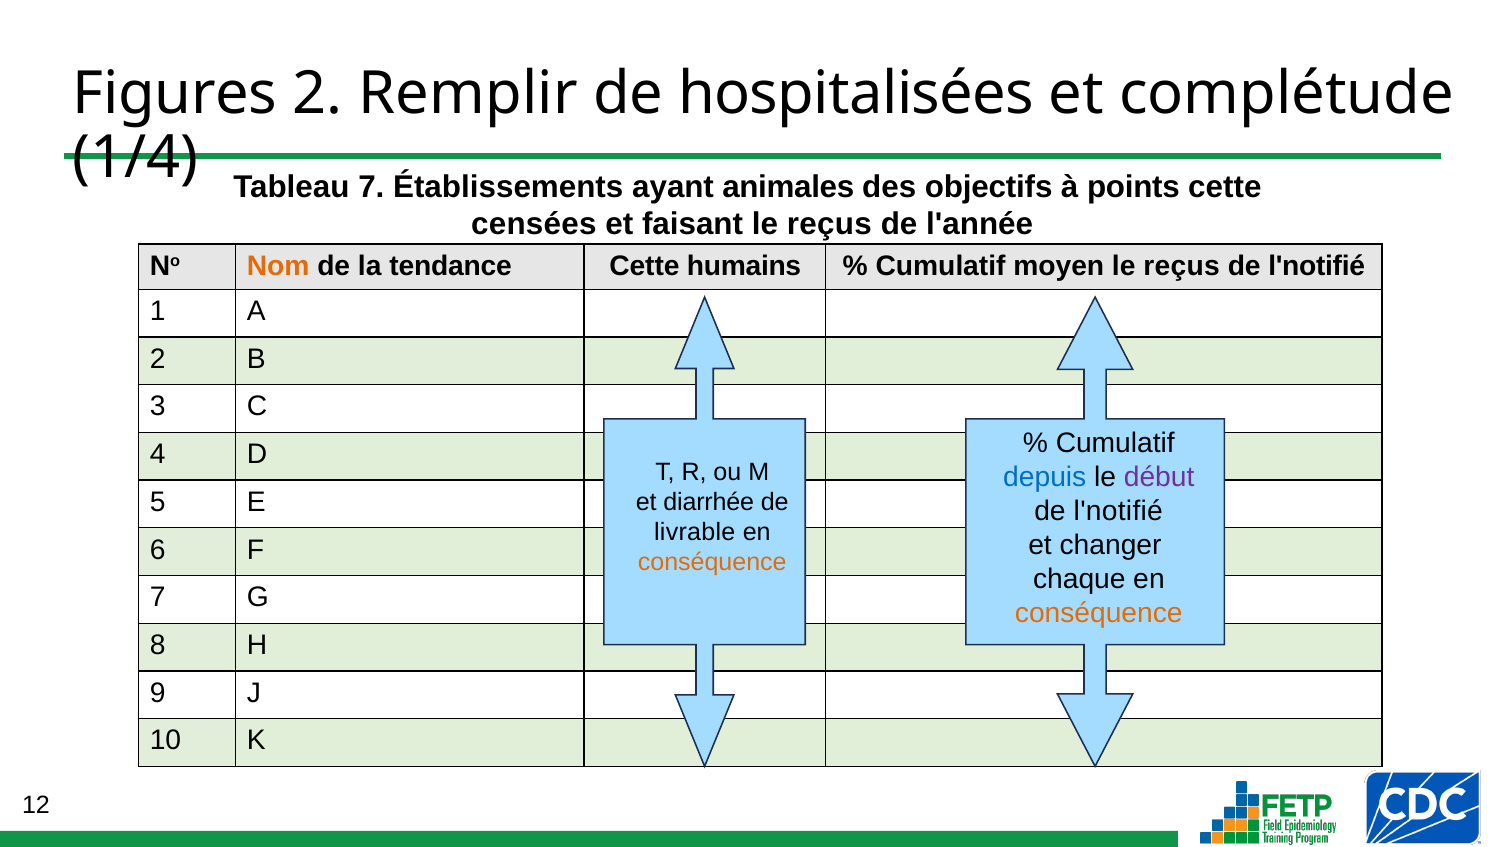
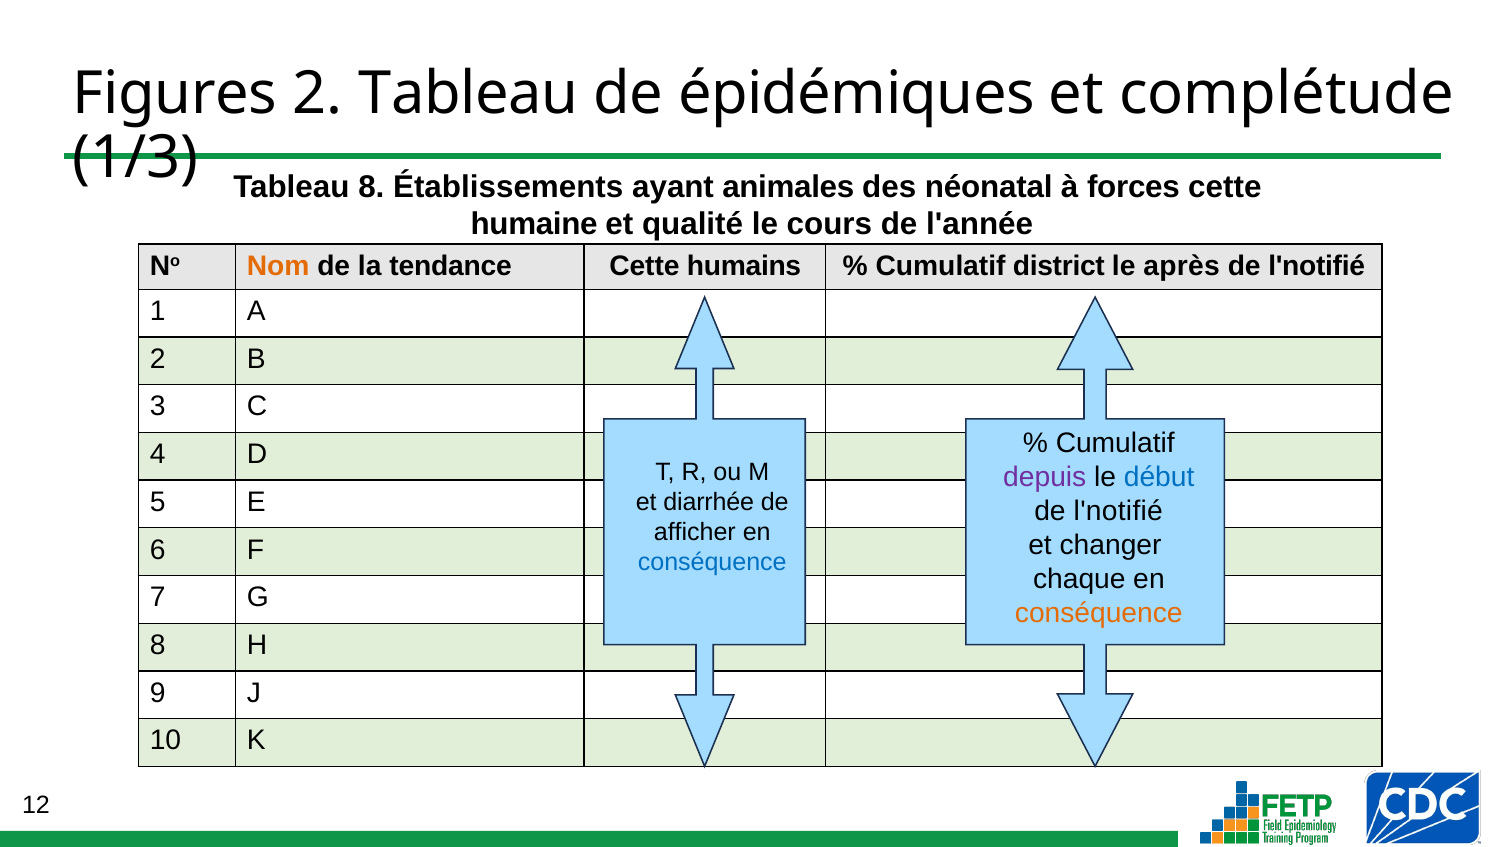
2 Remplir: Remplir -> Tableau (468, 94)
hospitalisées: hospitalisées -> épidémiques (856, 94)
1/4: 1/4 -> 1/3 (136, 158)
Tableau 7: 7 -> 8 (371, 187)
objectifs: objectifs -> néonatal (989, 187)
points: points -> forces (1133, 187)
censées: censées -> humaine (534, 224)
faisant: faisant -> qualité (693, 224)
reçus: reçus -> cours (829, 224)
moyen: moyen -> district (1059, 266)
reçus: reçus -> après (1182, 266)
depuis colour: blue -> purple (1045, 477)
début colour: purple -> blue (1159, 477)
livrable: livrable -> afficher (695, 532)
conséquence colour: orange -> blue (712, 562)
